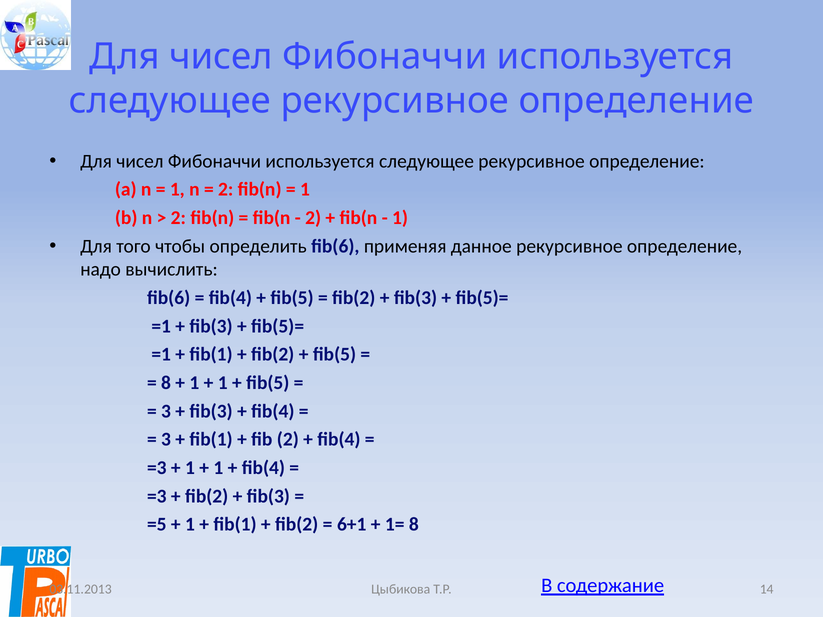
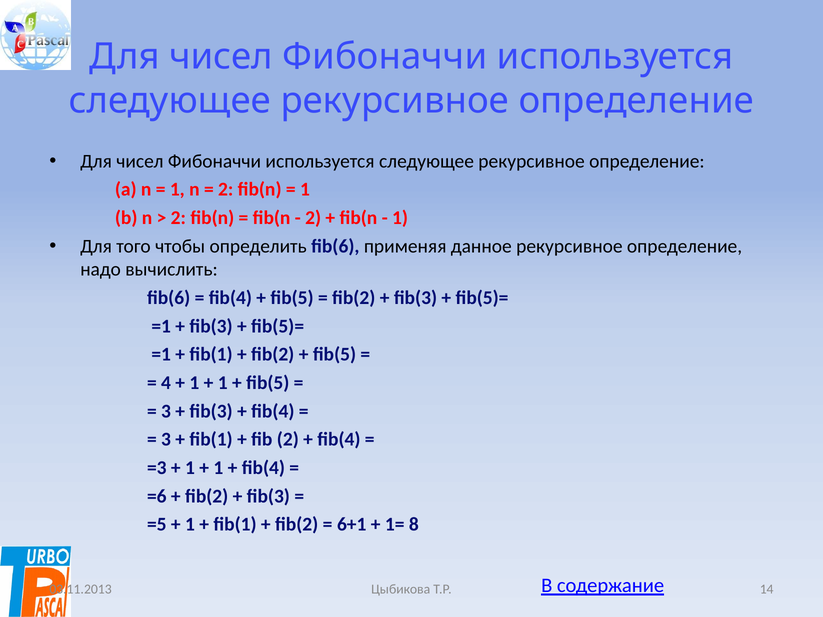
8: 8 -> 4 (166, 383)
=3: =3 -> =6 (157, 496)
